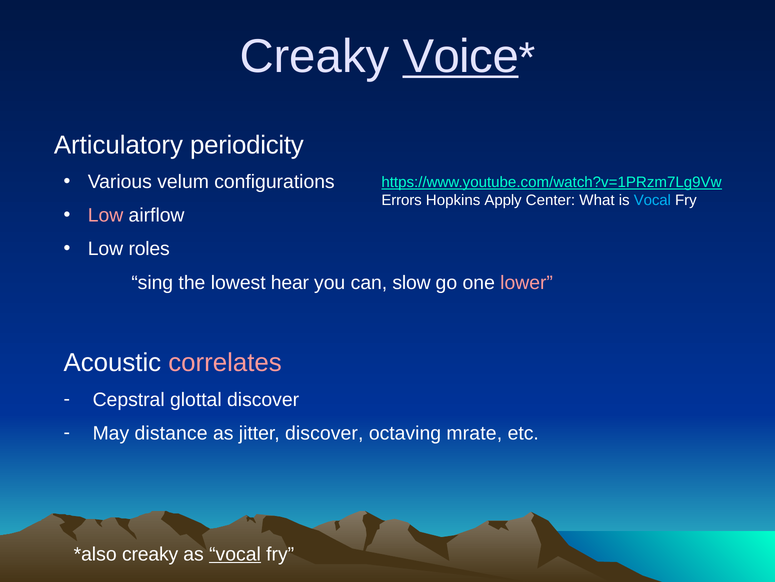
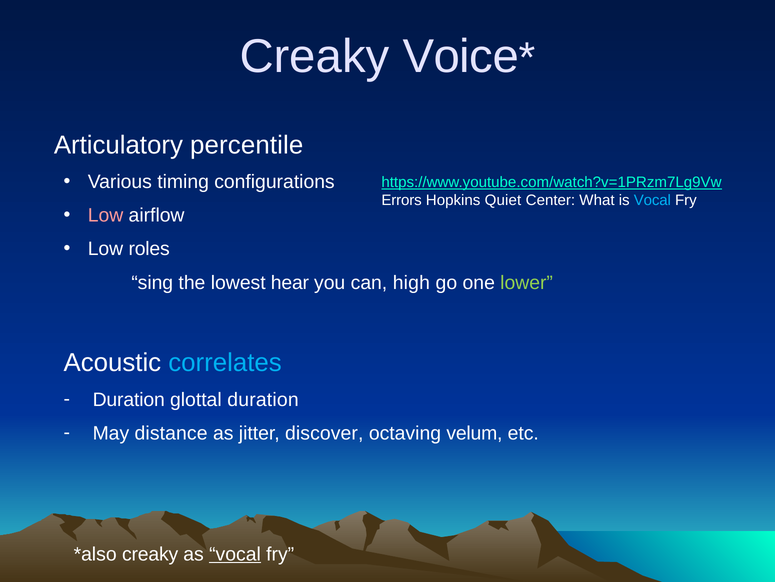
Voice underline: present -> none (461, 56)
periodicity: periodicity -> percentile (247, 145)
velum: velum -> timing (183, 182)
Apply: Apply -> Quiet (503, 200)
slow: slow -> high (411, 282)
lower colour: pink -> light green (527, 282)
correlates colour: pink -> light blue (225, 362)
Cepstral: Cepstral -> Duration (129, 399)
glottal discover: discover -> duration (263, 399)
mrate: mrate -> velum (474, 433)
